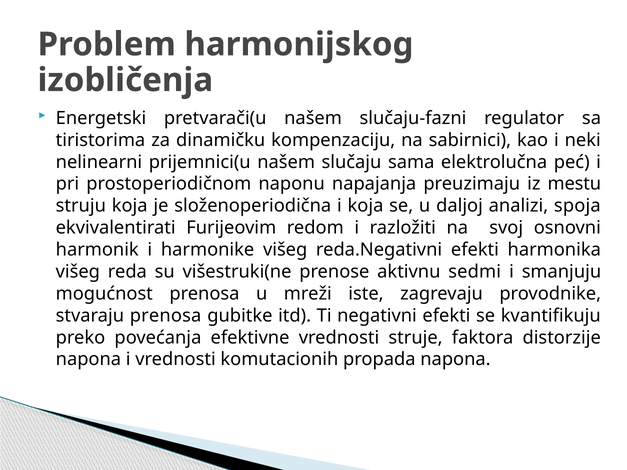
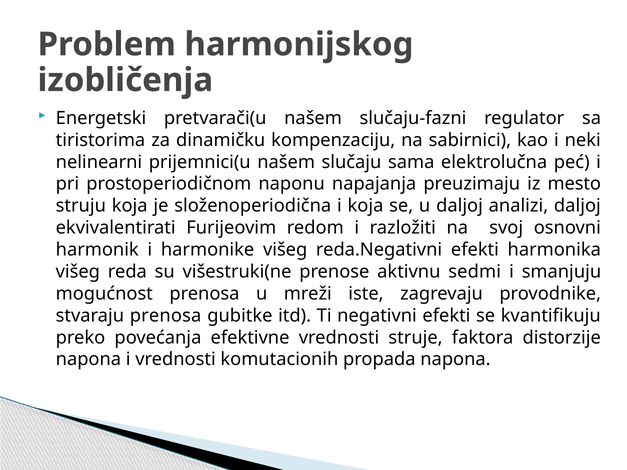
mestu: mestu -> mesto (574, 184)
analizi spoja: spoja -> daljoj (577, 206)
